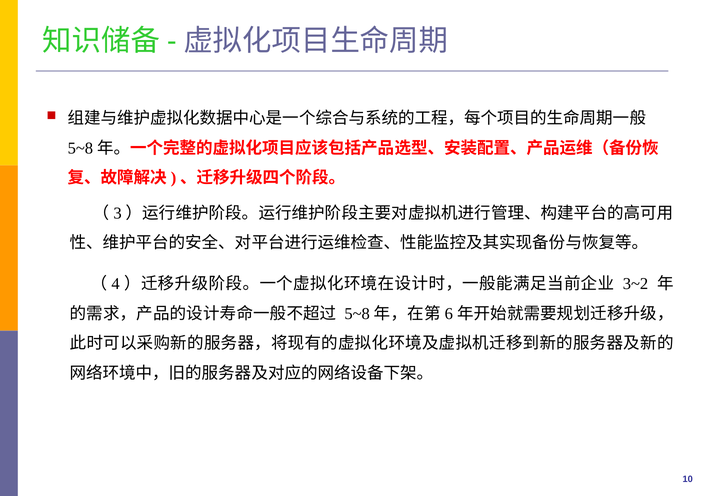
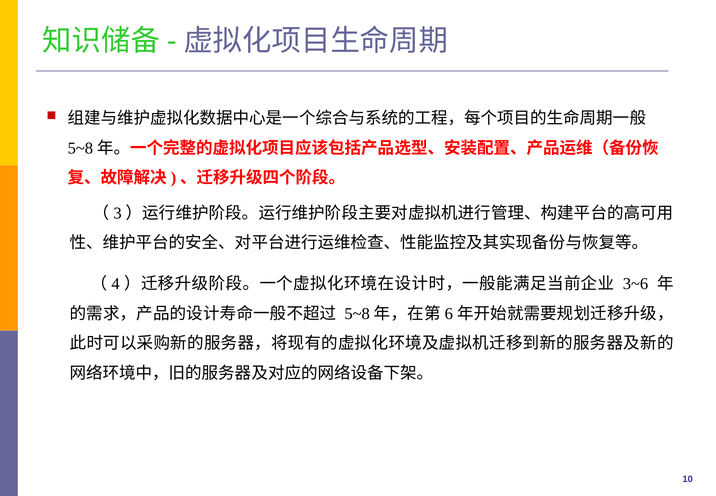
3~2: 3~2 -> 3~6 (636, 284)
